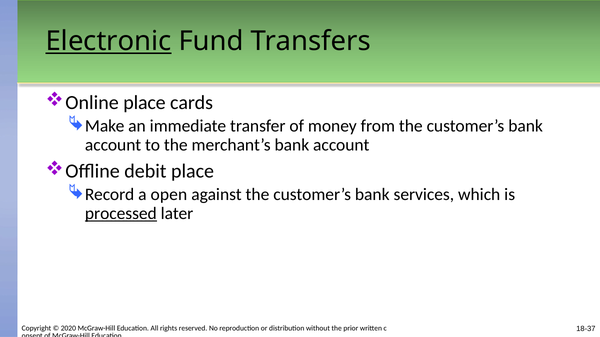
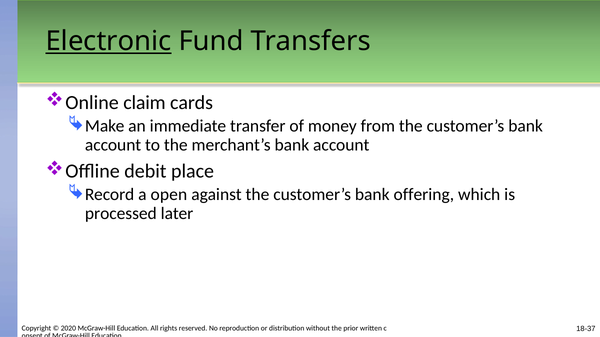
Online place: place -> claim (145, 103)
services: services -> offering (424, 195)
processed underline: present -> none (121, 214)
